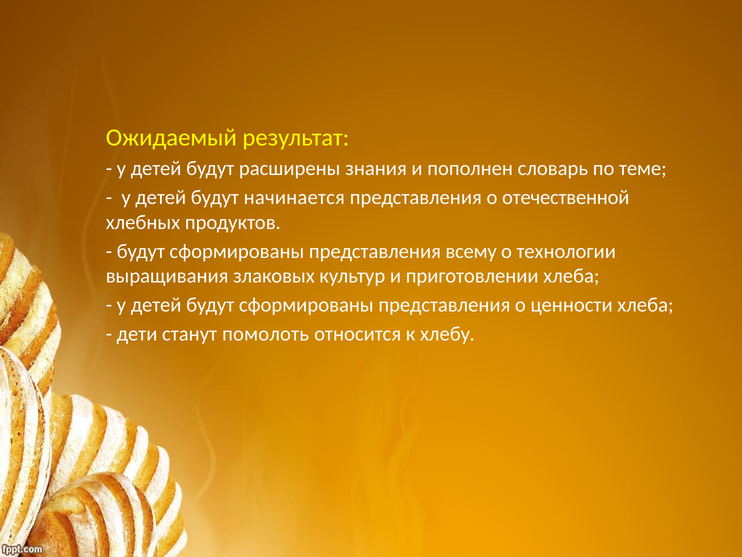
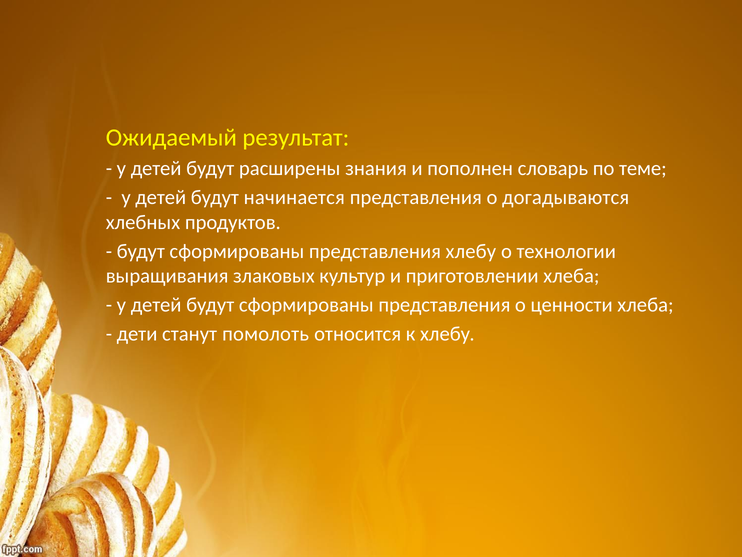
отечественной: отечественной -> догадываются (566, 197)
представления всему: всему -> хлебу (471, 251)
